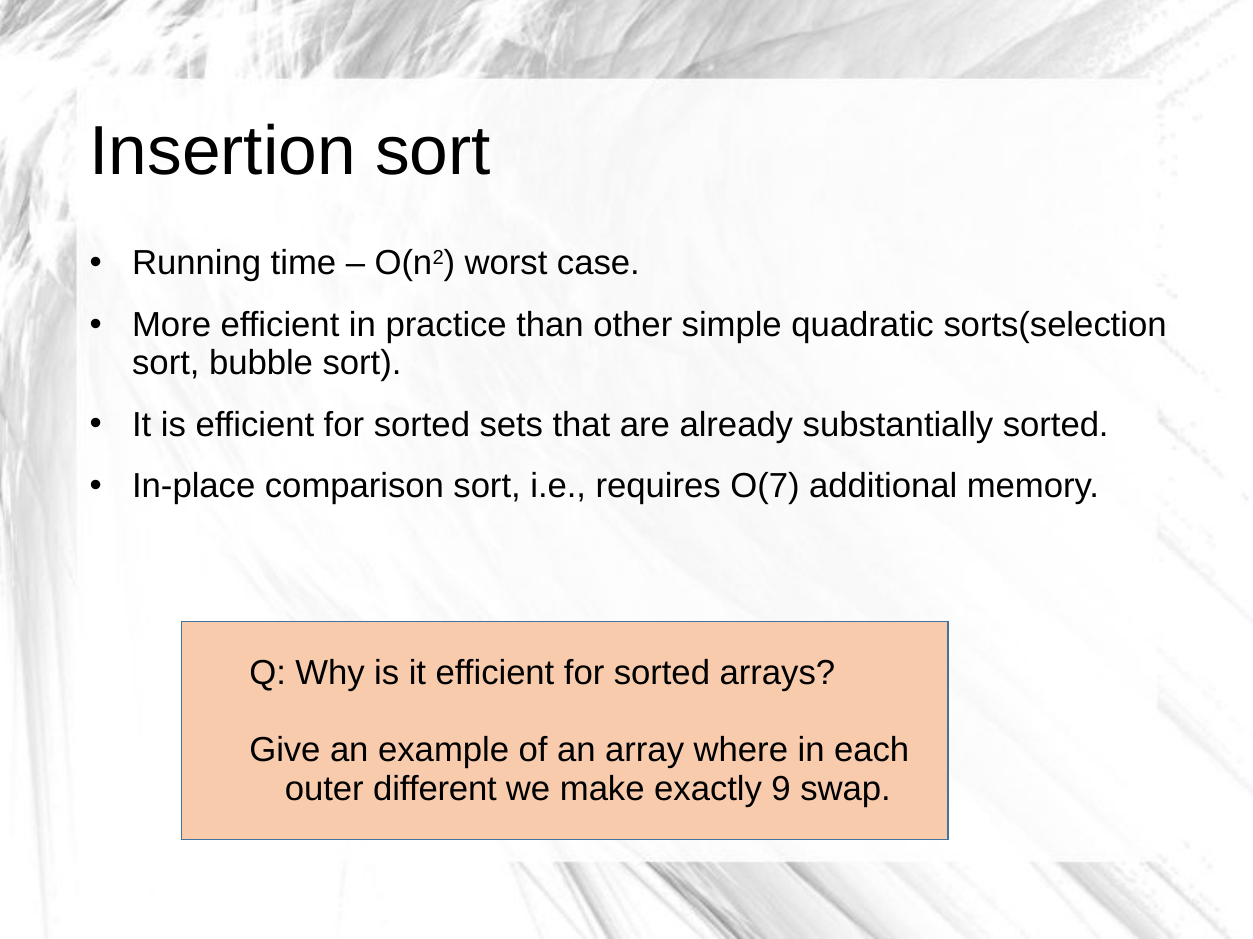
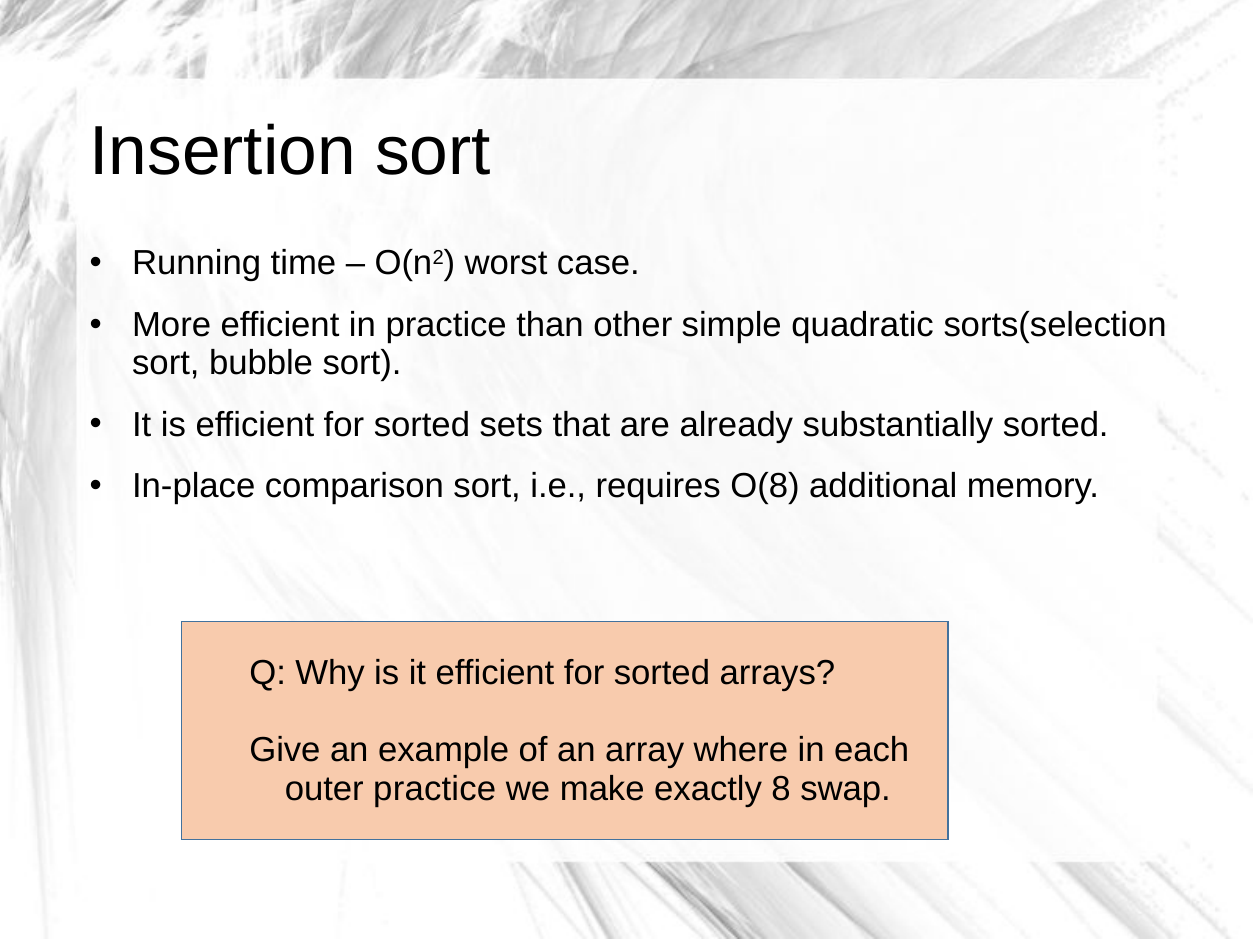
O(7: O(7 -> O(8 (765, 486)
outer different: different -> practice (435, 789)
9: 9 -> 8 (781, 789)
